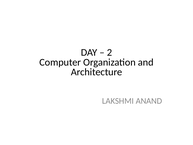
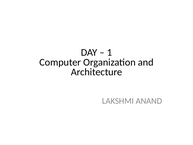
2: 2 -> 1 (109, 52)
